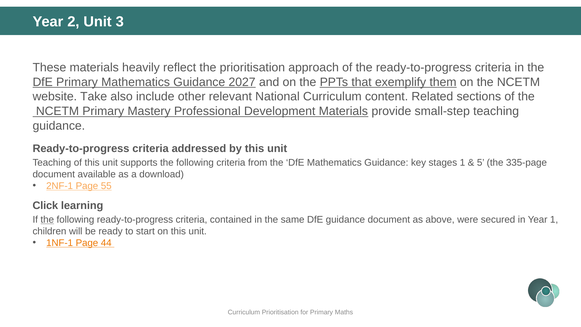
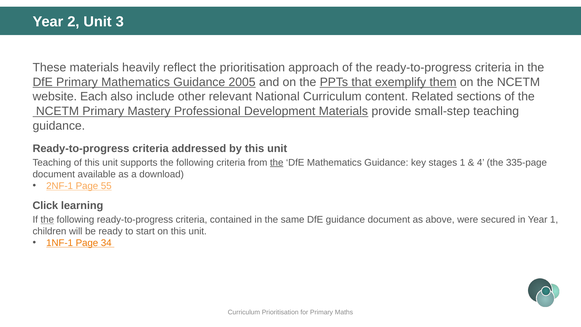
2027: 2027 -> 2005 (242, 82)
Take: Take -> Each (94, 97)
the underline: none -> present (277, 163)
5: 5 -> 4 (481, 163)
44: 44 -> 34 (106, 243)
